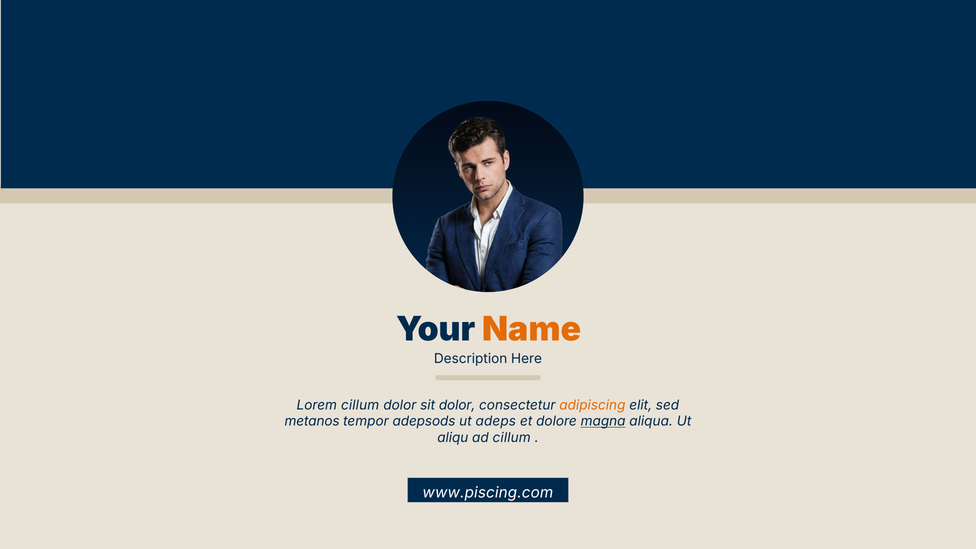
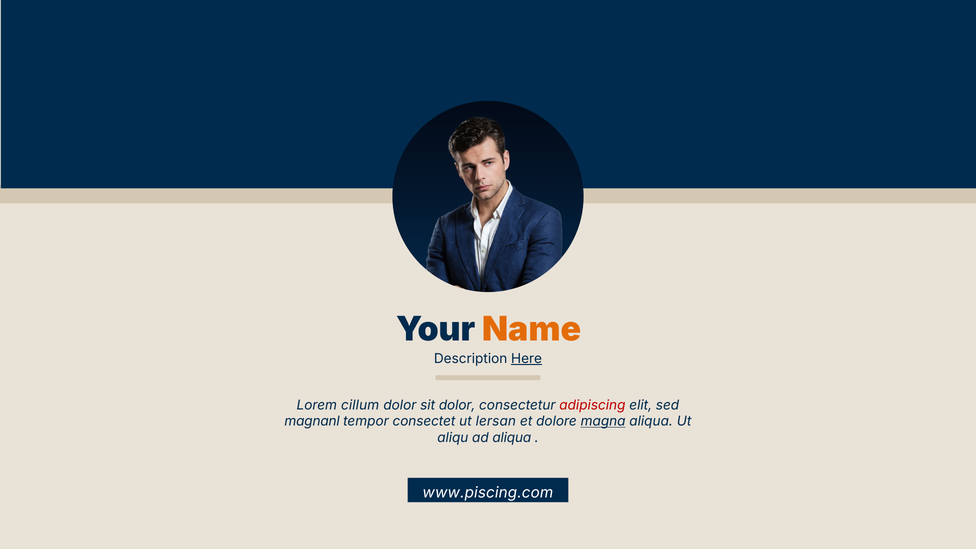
Here underline: none -> present (527, 359)
adipiscing colour: orange -> red (592, 405)
metanos: metanos -> magnanl (312, 421)
adepsods: adepsods -> consectet (424, 421)
adeps: adeps -> lersan (496, 421)
ad cillum: cillum -> aliqua (512, 438)
